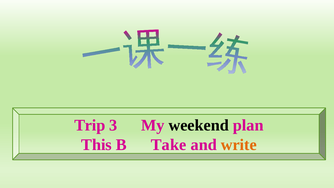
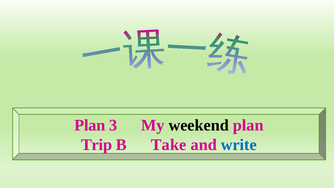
Trip: Trip -> Plan (90, 125)
This: This -> Trip (97, 145)
write colour: orange -> blue (239, 145)
